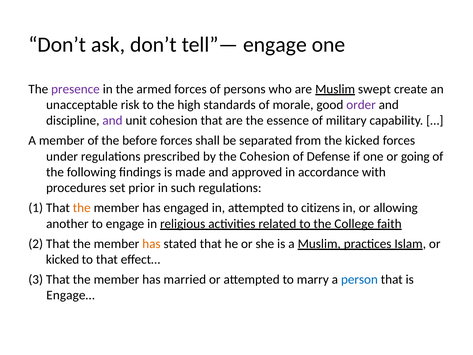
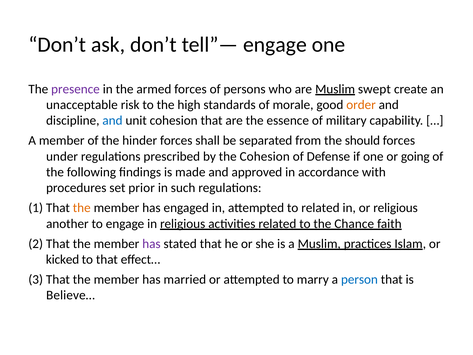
order colour: purple -> orange (361, 105)
and colour: purple -> blue (112, 121)
before: before -> hinder (140, 141)
the kicked: kicked -> should (362, 141)
to citizens: citizens -> related (320, 208)
or allowing: allowing -> religious (396, 208)
College: College -> Chance (354, 224)
has colour: orange -> purple (151, 244)
Engage…: Engage… -> Believe… (71, 295)
